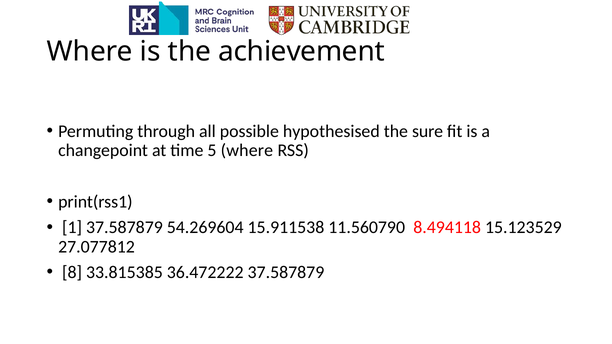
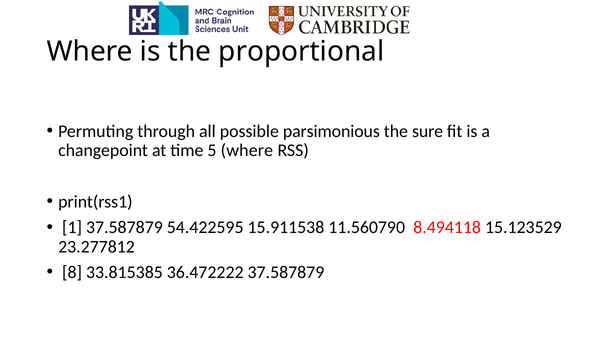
achievement: achievement -> proportional (301, 51)
hypothesised: hypothesised -> parsimonious (331, 131)
54.269604: 54.269604 -> 54.422595 (205, 228)
27.077812: 27.077812 -> 23.277812 (96, 247)
